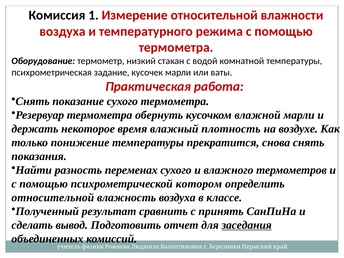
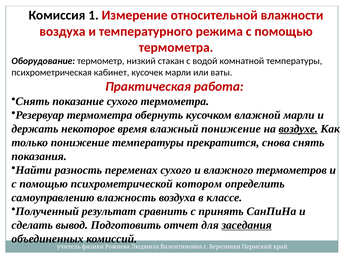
задание: задание -> кабинет (112, 72)
влажный плотность: плотность -> понижение (231, 129)
воздухе underline: none -> present (298, 129)
относительной: относительной -> самоуправлению (53, 198)
